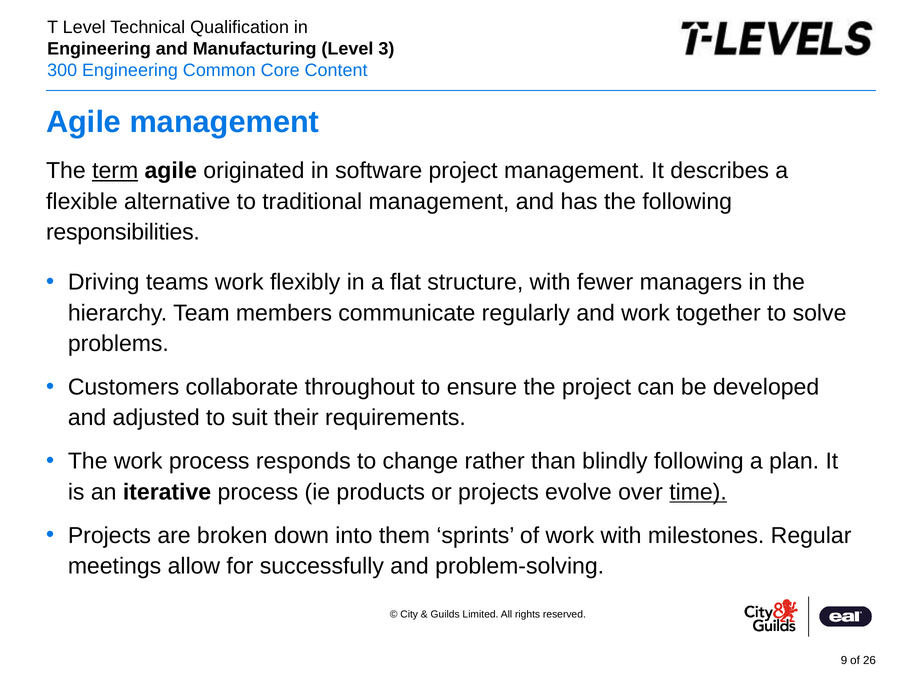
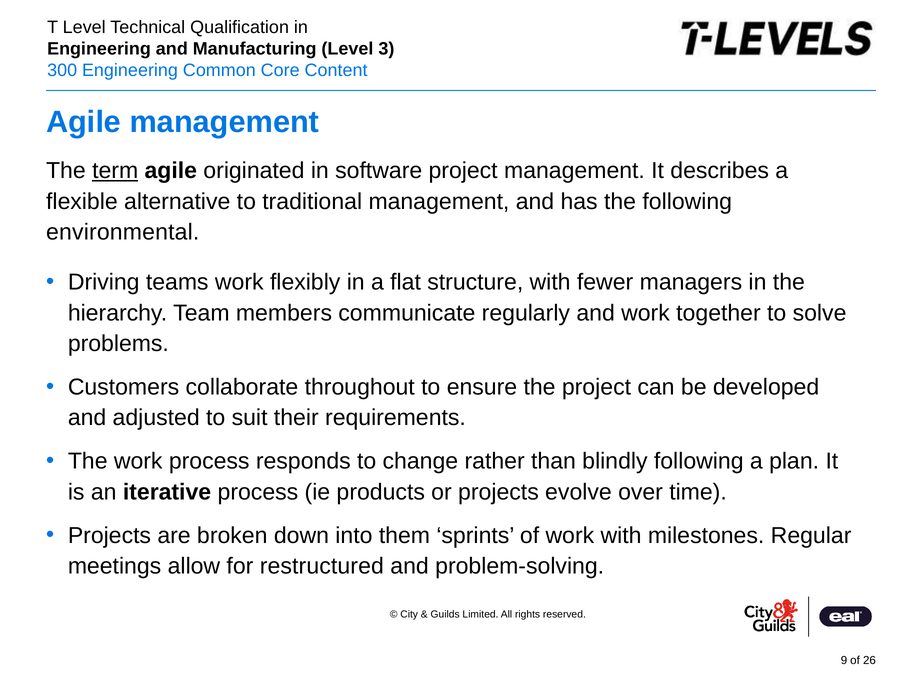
responsibilities: responsibilities -> environmental (123, 232)
time underline: present -> none (698, 492)
successfully: successfully -> restructured (322, 567)
